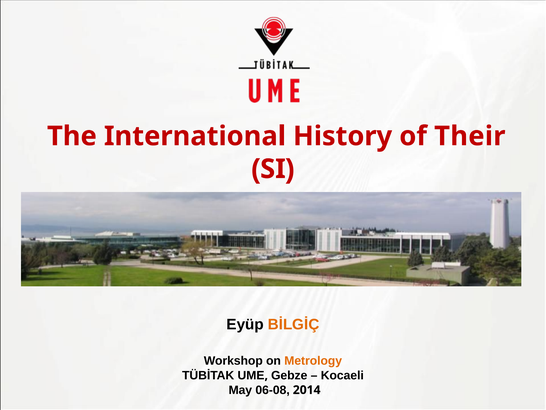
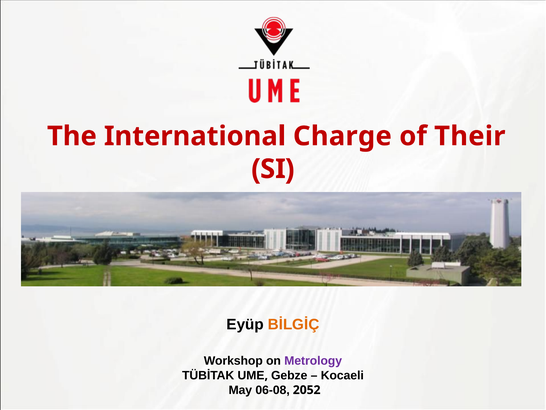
History: History -> Charge (342, 136)
Metrology colour: orange -> purple (313, 360)
2014: 2014 -> 2052 (307, 390)
